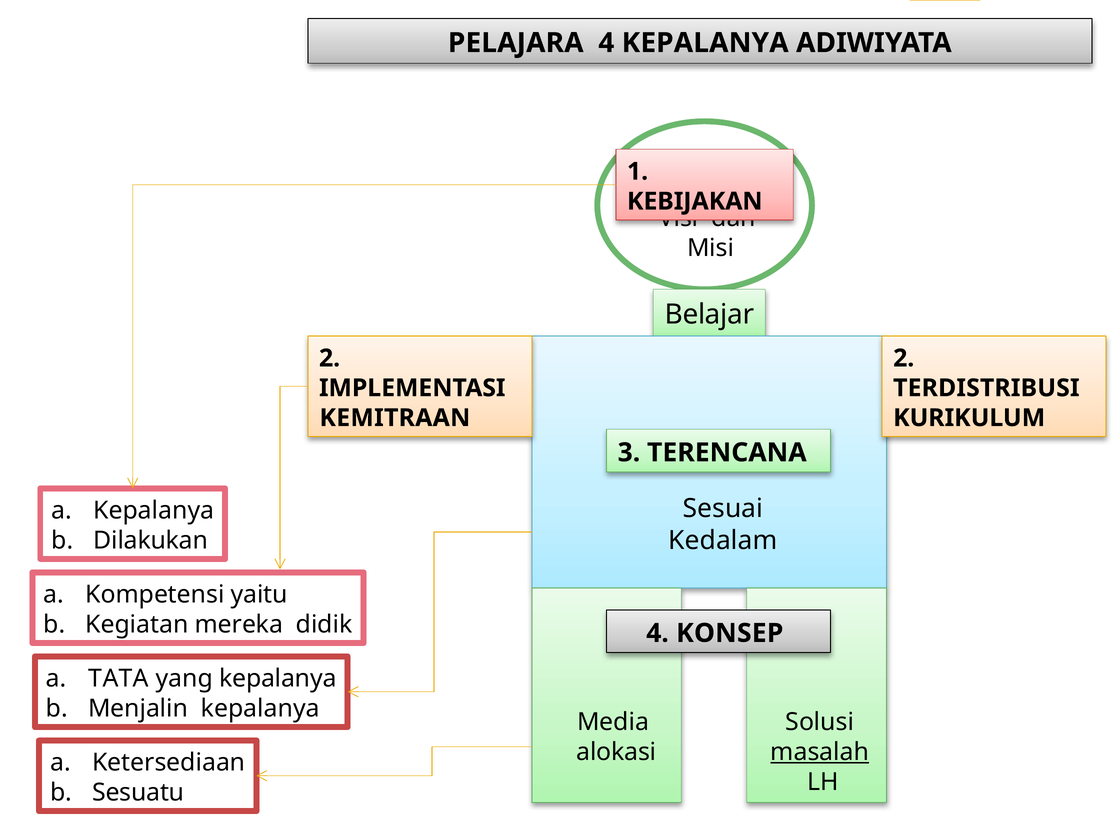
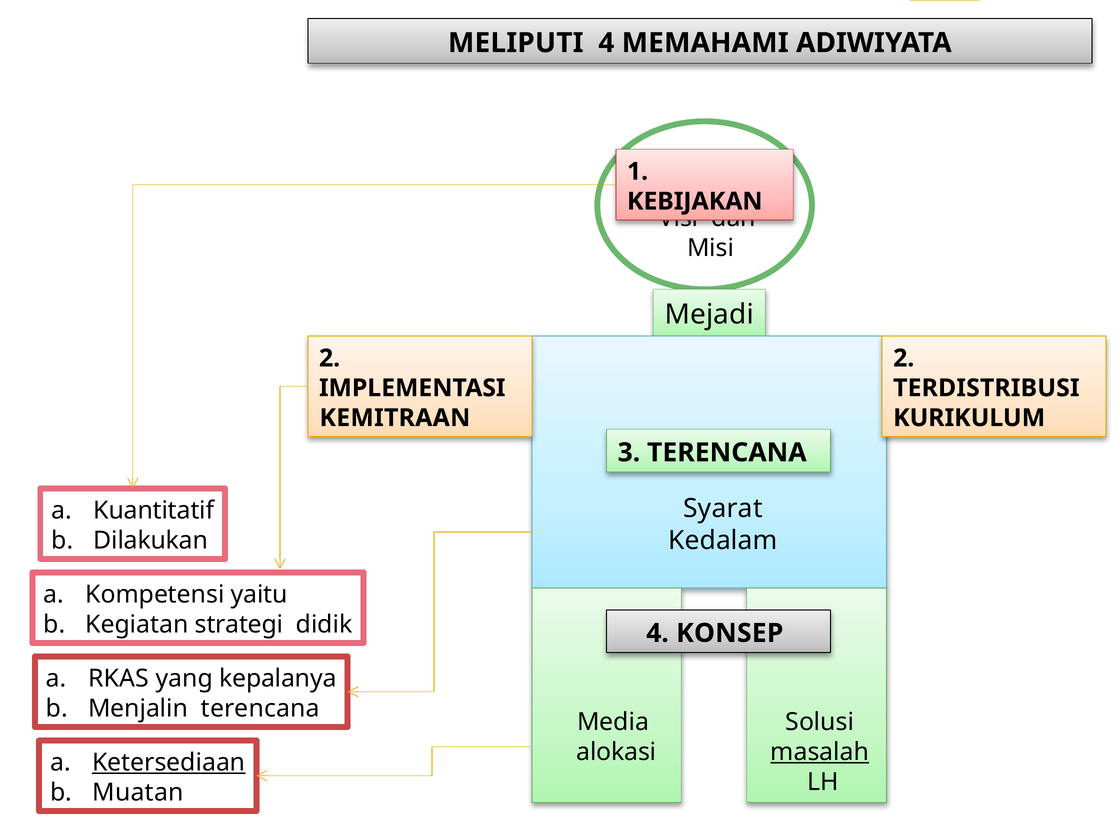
PELAJARA: PELAJARA -> MELIPUTI (516, 43)
4 KEPALANYA: KEPALANYA -> MEMAHAMI (705, 43)
Belajar: Belajar -> Mejadi (709, 315)
Sesuai: Sesuai -> Syarat (723, 509)
Kepalanya: Kepalanya -> Kuantitatif (154, 511)
mereka: mereka -> strategi (239, 624)
TATA: TATA -> RKAS (119, 679)
Menjalin kepalanya: kepalanya -> terencana (260, 708)
Ketersediaan underline: none -> present (169, 763)
Sesuatu: Sesuatu -> Muatan (138, 792)
